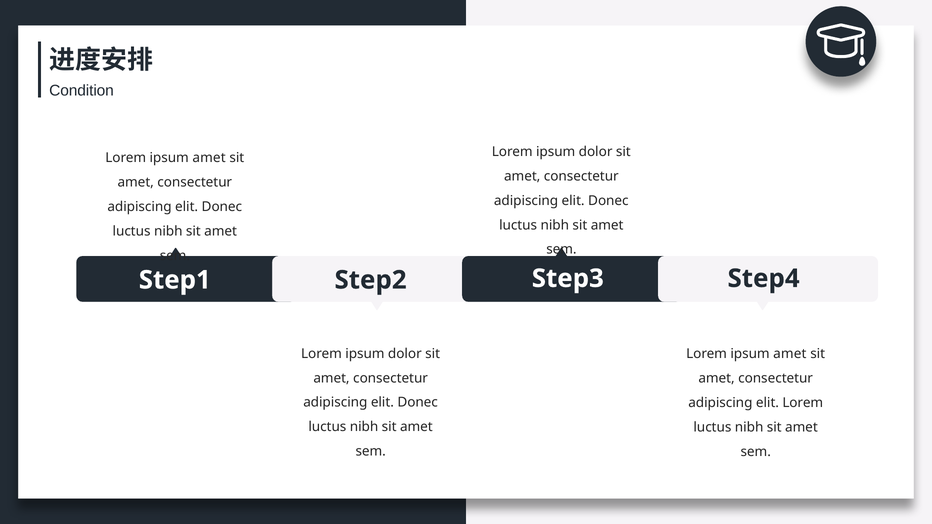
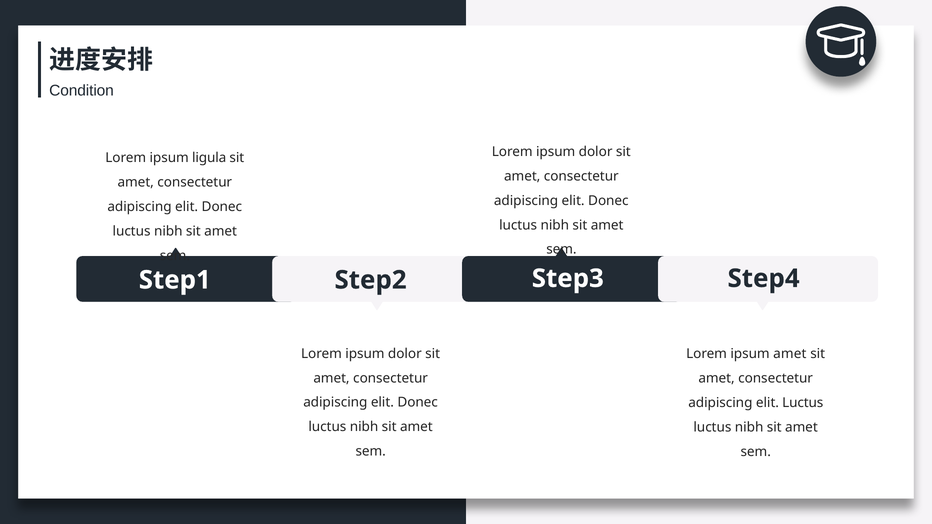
amet: amet -> ligula (209, 158)
elit Lorem: Lorem -> Luctus (803, 403)
